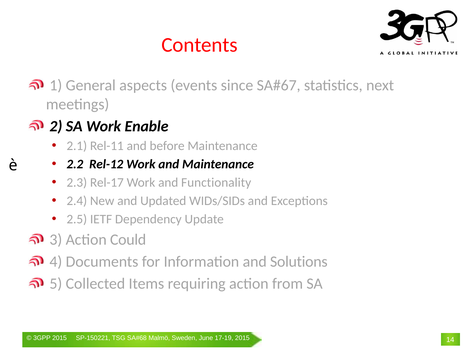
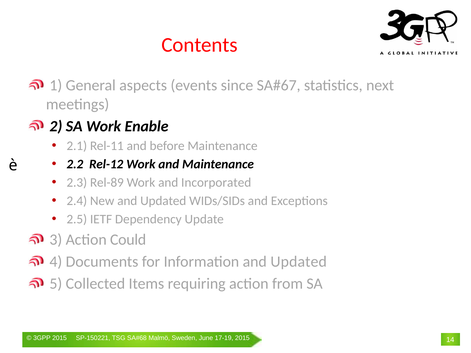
Rel-17: Rel-17 -> Rel-89 (107, 183)
Functionality: Functionality -> Incorporated (216, 183)
Information and Solutions: Solutions -> Updated (299, 262)
